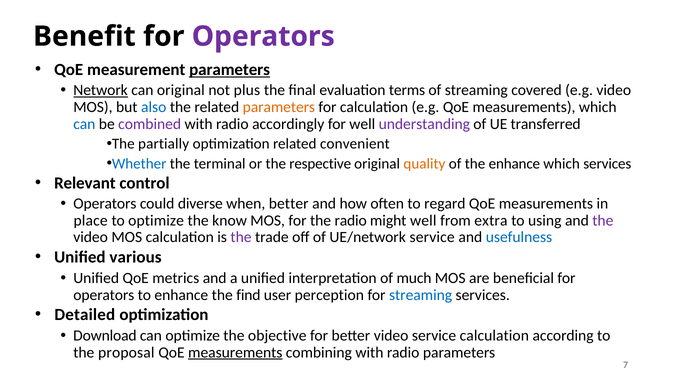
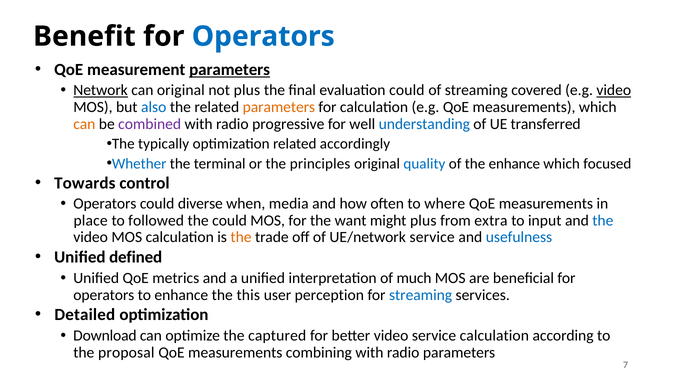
Operators colour: purple -> blue (263, 36)
evaluation terms: terms -> could (407, 90)
video underline: none -> present (614, 90)
can colour: blue -> orange (84, 124)
accordingly: accordingly -> progressive (288, 124)
understanding colour: purple -> blue (424, 124)
partially: partially -> typically (164, 144)
convenient: convenient -> accordingly (355, 144)
respective: respective -> principles (320, 164)
quality colour: orange -> blue (424, 164)
which services: services -> focused (607, 164)
Relevant: Relevant -> Towards (85, 183)
when better: better -> media (289, 204)
regard: regard -> where (445, 204)
to optimize: optimize -> followed (156, 221)
the know: know -> could (230, 221)
the radio: radio -> want (351, 221)
might well: well -> plus (423, 221)
using: using -> input (545, 221)
the colour: purple -> blue (603, 221)
the colour: purple -> orange (241, 238)
various: various -> defined (136, 258)
find: find -> this (248, 295)
objective: objective -> captured (277, 336)
measurements underline: present -> none (235, 353)
